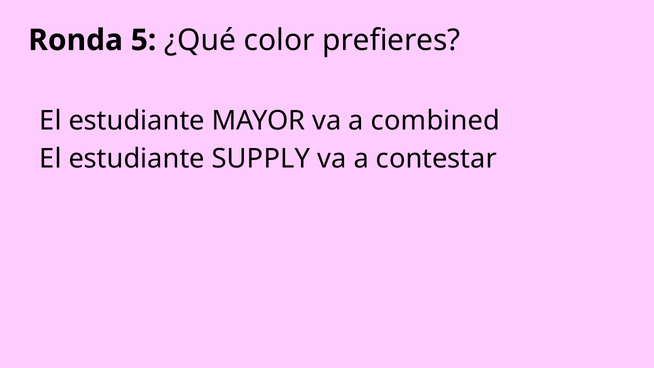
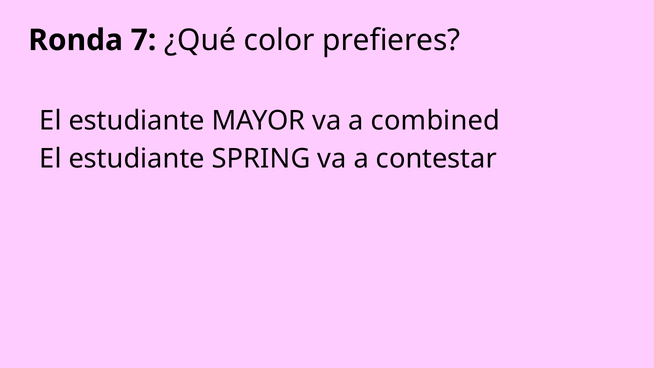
5: 5 -> 7 (143, 40)
SUPPLY: SUPPLY -> SPRING (261, 159)
